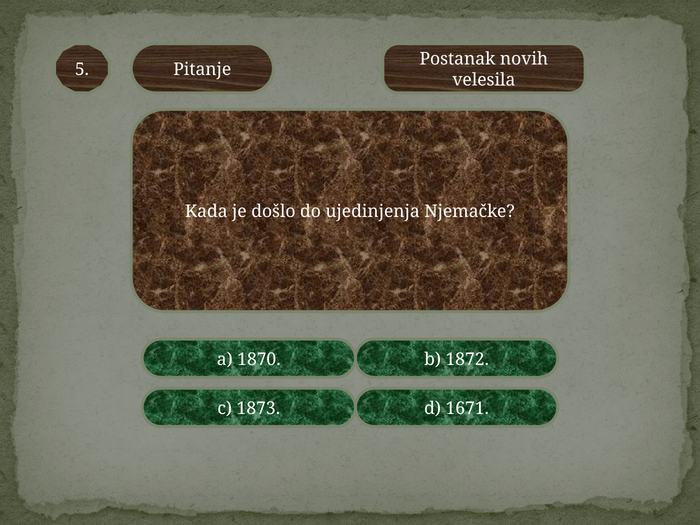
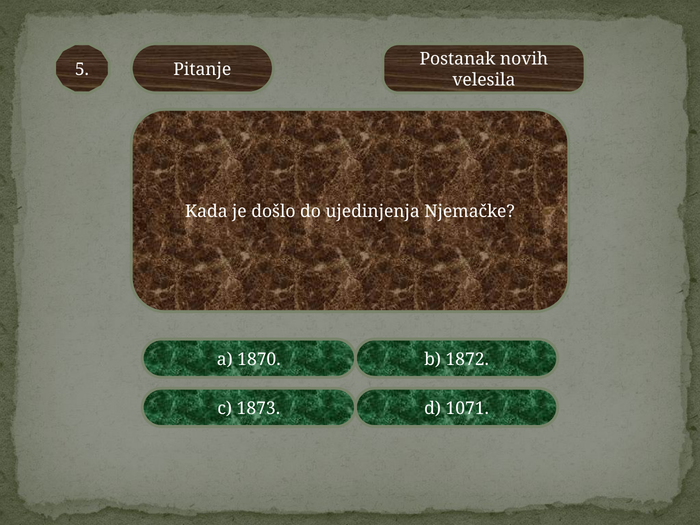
1671: 1671 -> 1071 (467, 409)
